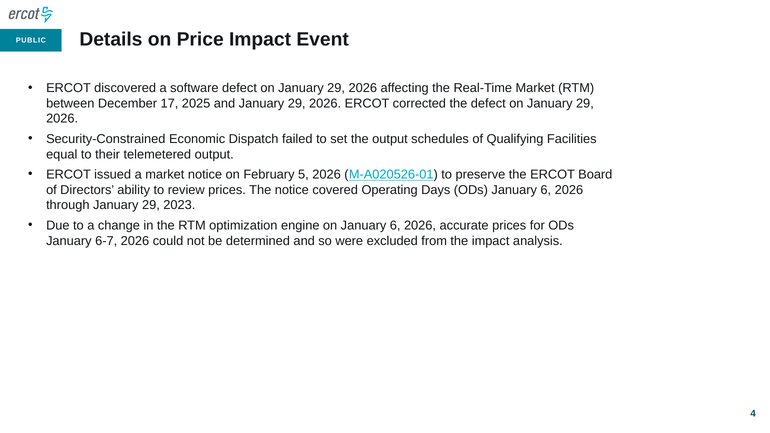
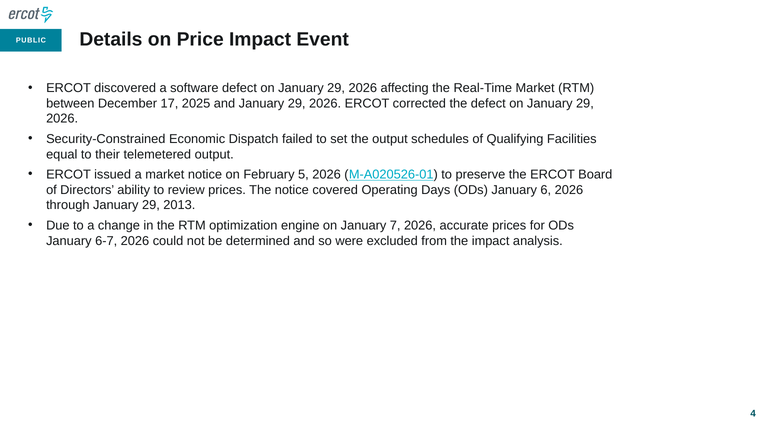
2023: 2023 -> 2013 (179, 205)
on January 6: 6 -> 7 (395, 225)
